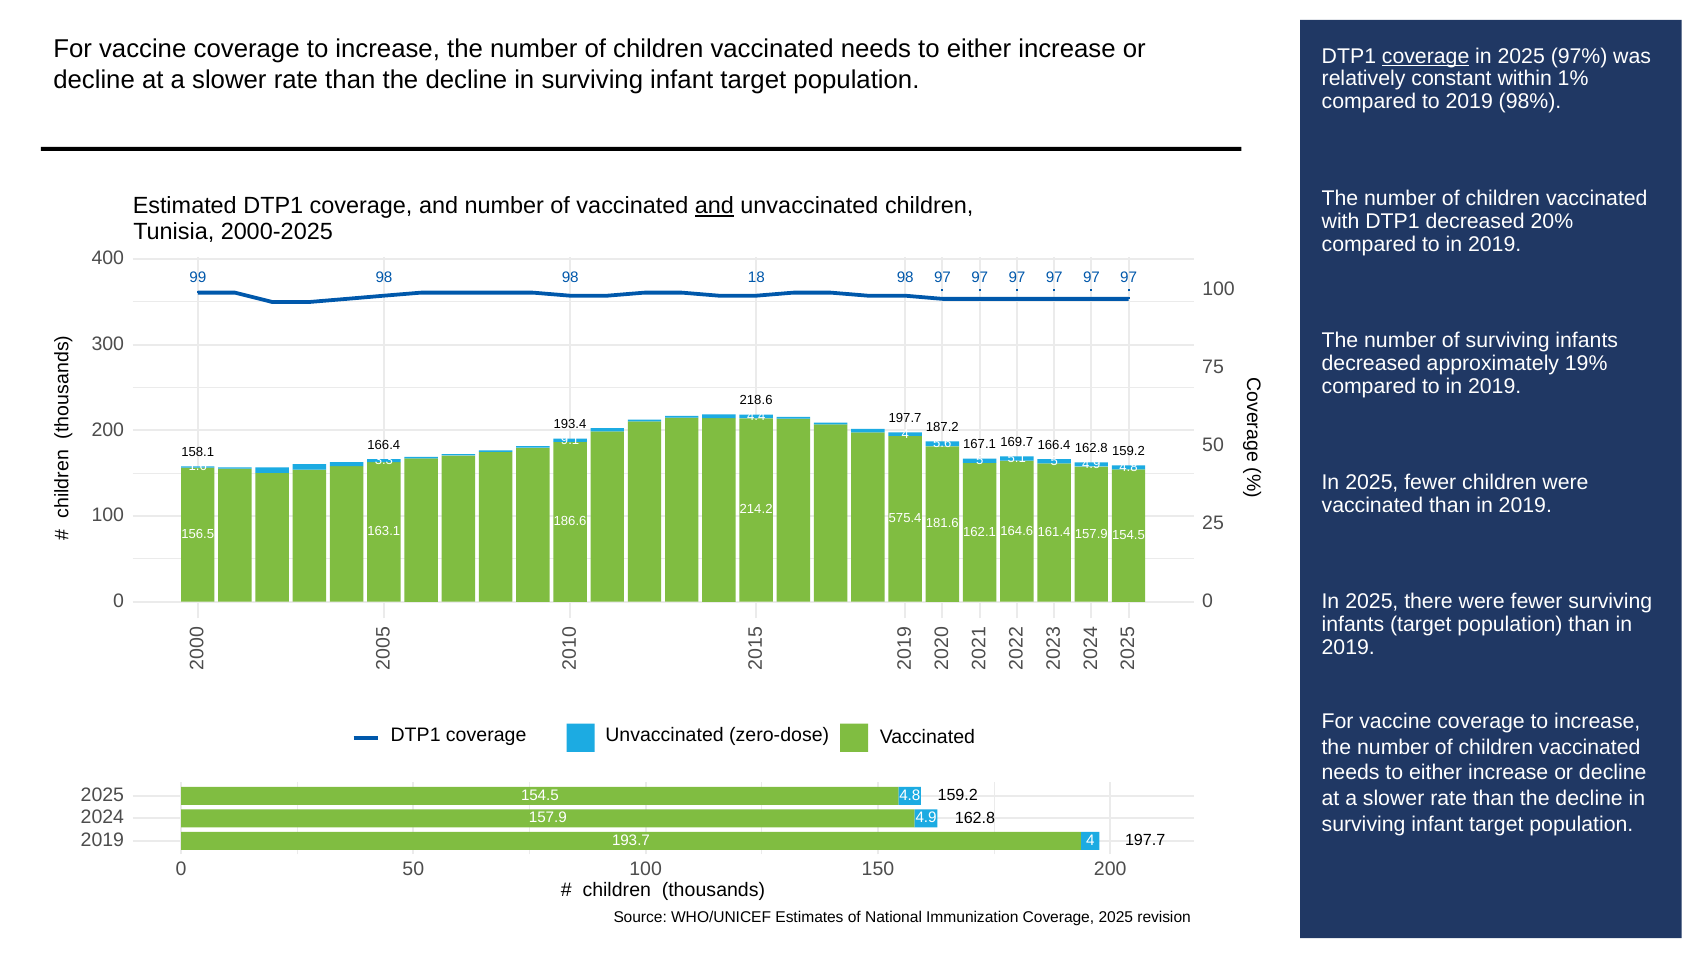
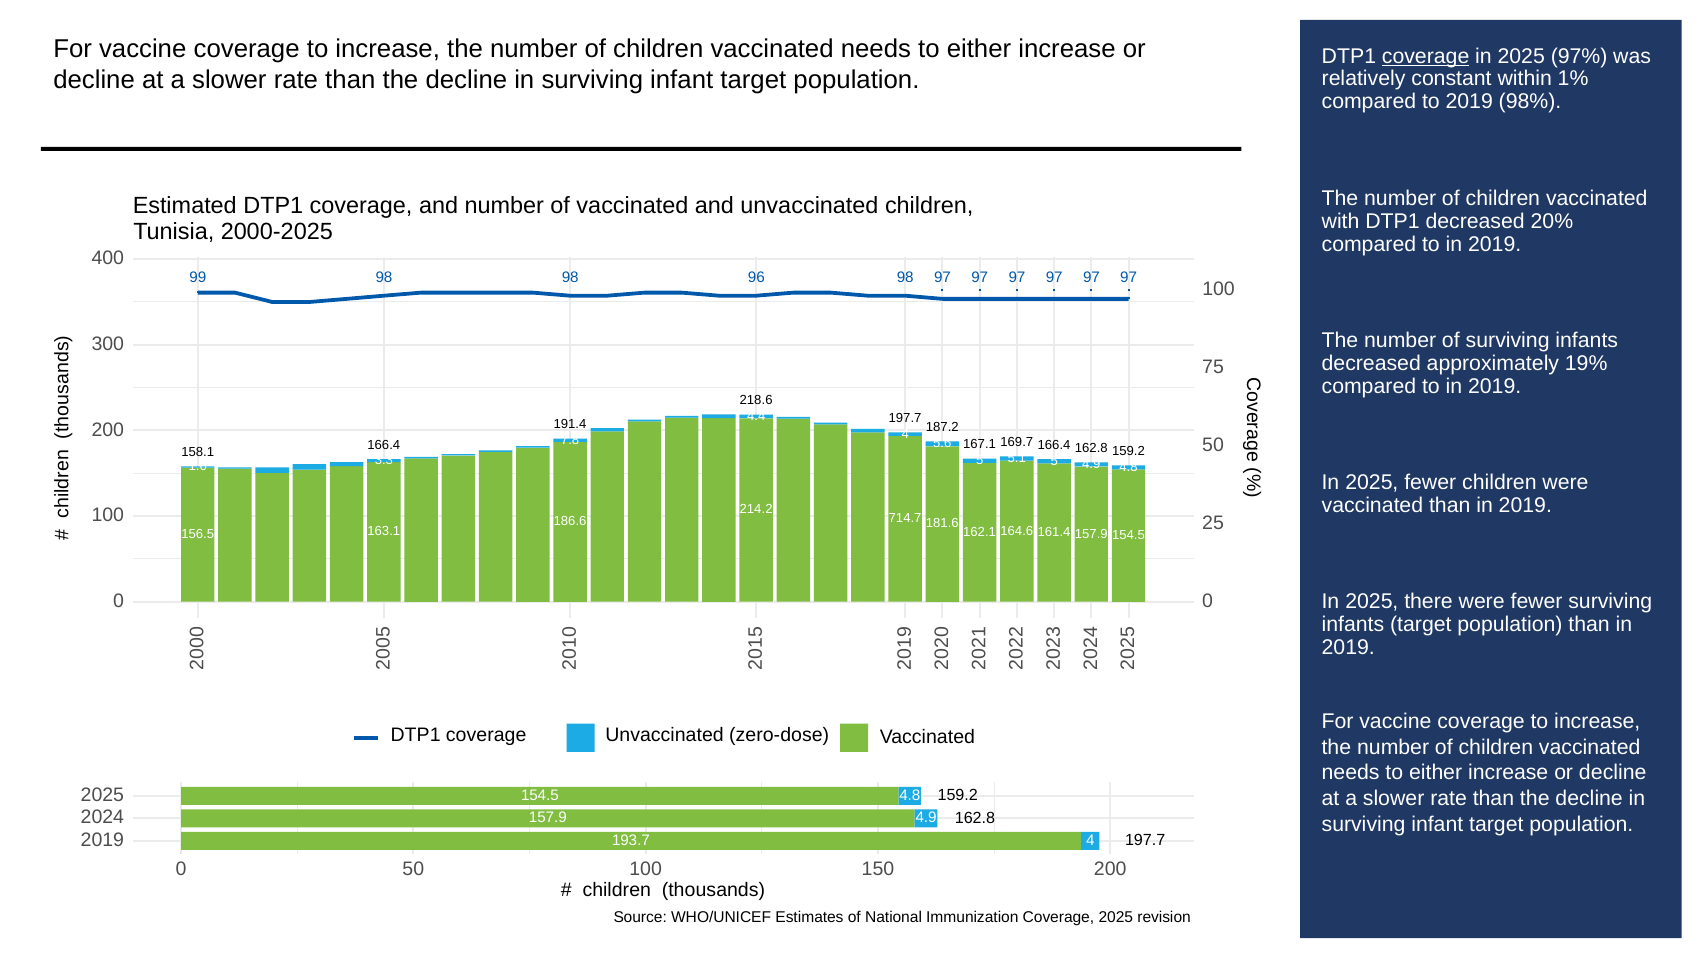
and underline: present -> none (714, 206)
18: 18 -> 96 (756, 277)
193.4: 193.4 -> 191.4 (570, 424)
9.1: 9.1 -> 7.8 (570, 440)
575.4: 575.4 -> 714.7 (905, 518)
